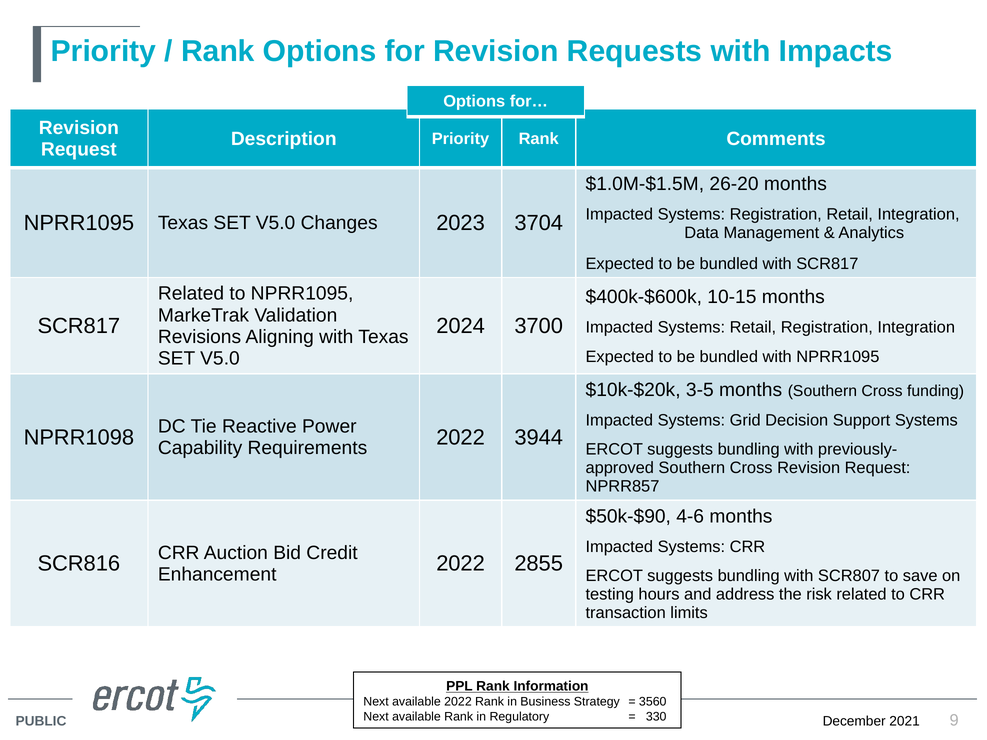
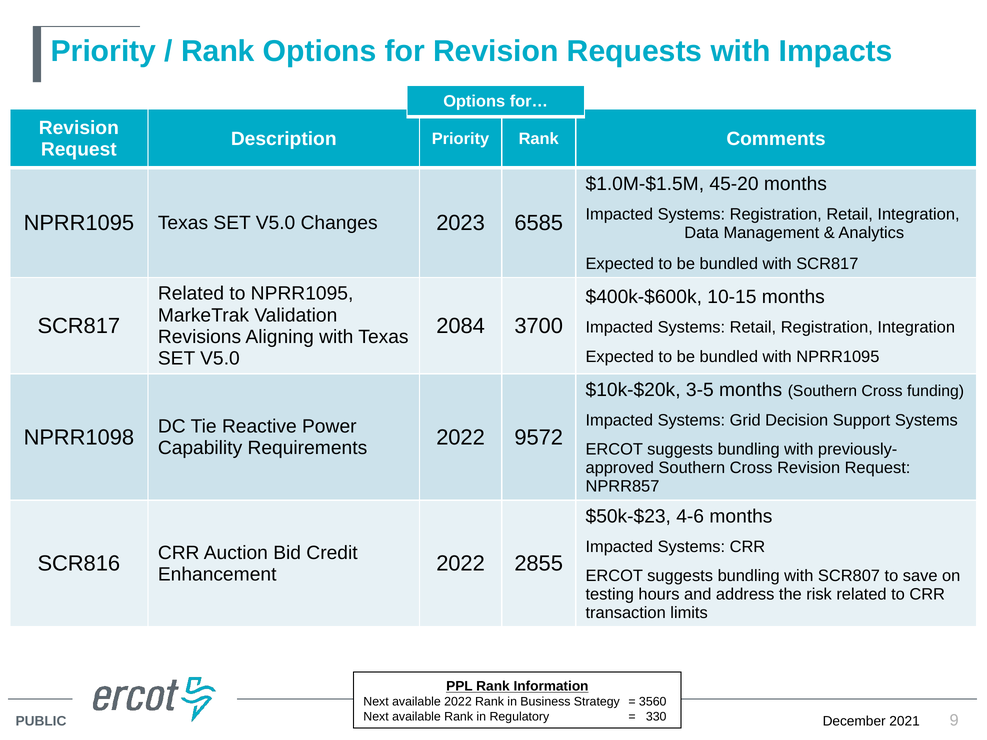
26-20: 26-20 -> 45-20 (734, 184)
3704: 3704 -> 6585 (539, 223)
2024: 2024 -> 2084 (461, 326)
3944: 3944 -> 9572 (539, 437)
$50k-$90: $50k-$90 -> $50k-$23 (628, 516)
